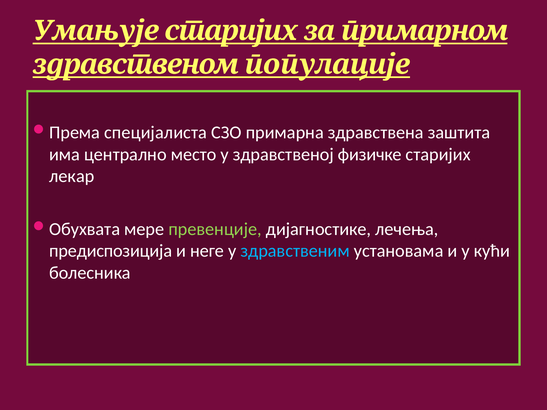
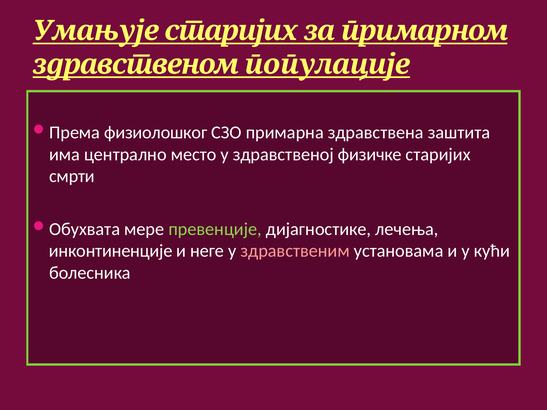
специјалиста: специјалиста -> физиолошког (156, 133)
лекар: лекар -> смрти (72, 176)
предиспозиција: предиспозиција -> инконтиненције (111, 251)
здравственим colour: light blue -> pink (295, 251)
